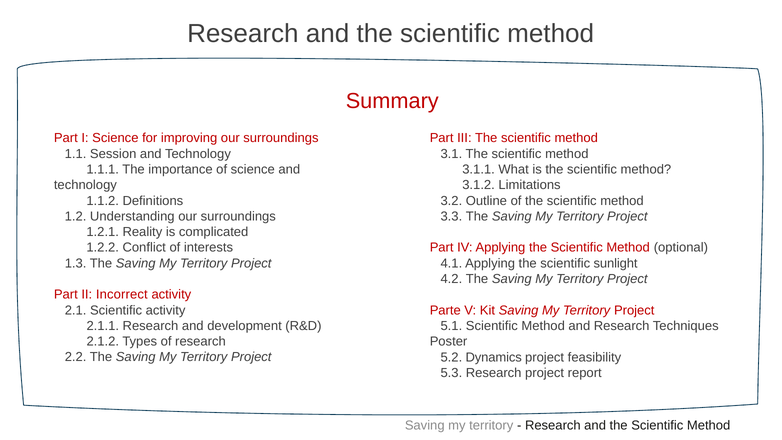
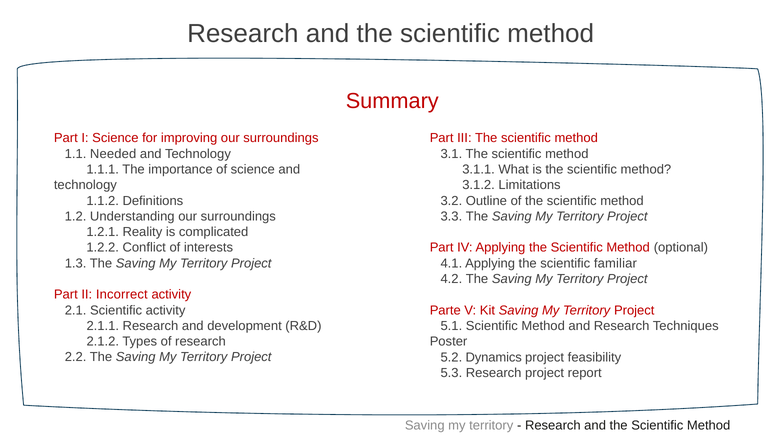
Session: Session -> Needed (113, 154)
sunlight: sunlight -> familiar (615, 263)
